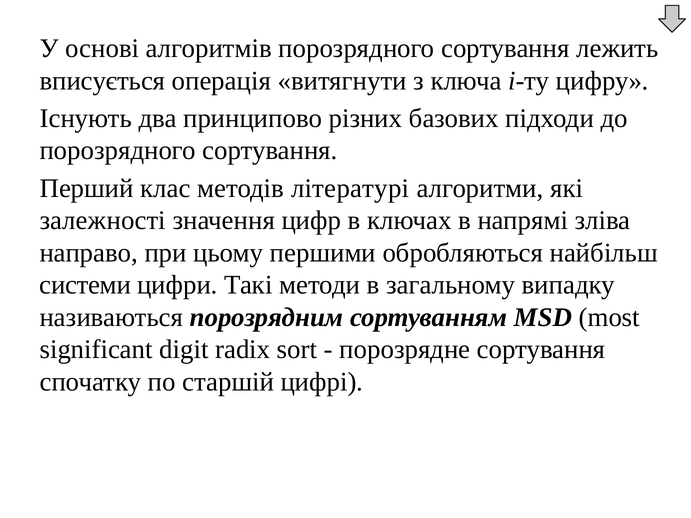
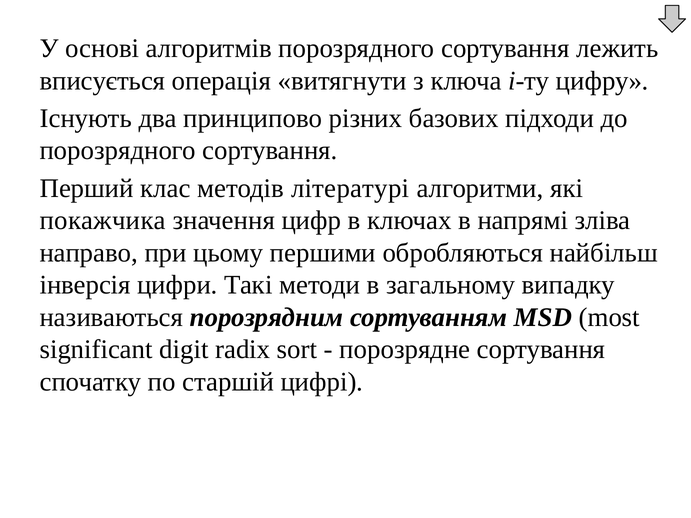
залежності: залежності -> покажчика (103, 221)
системи: системи -> інверсія (85, 285)
